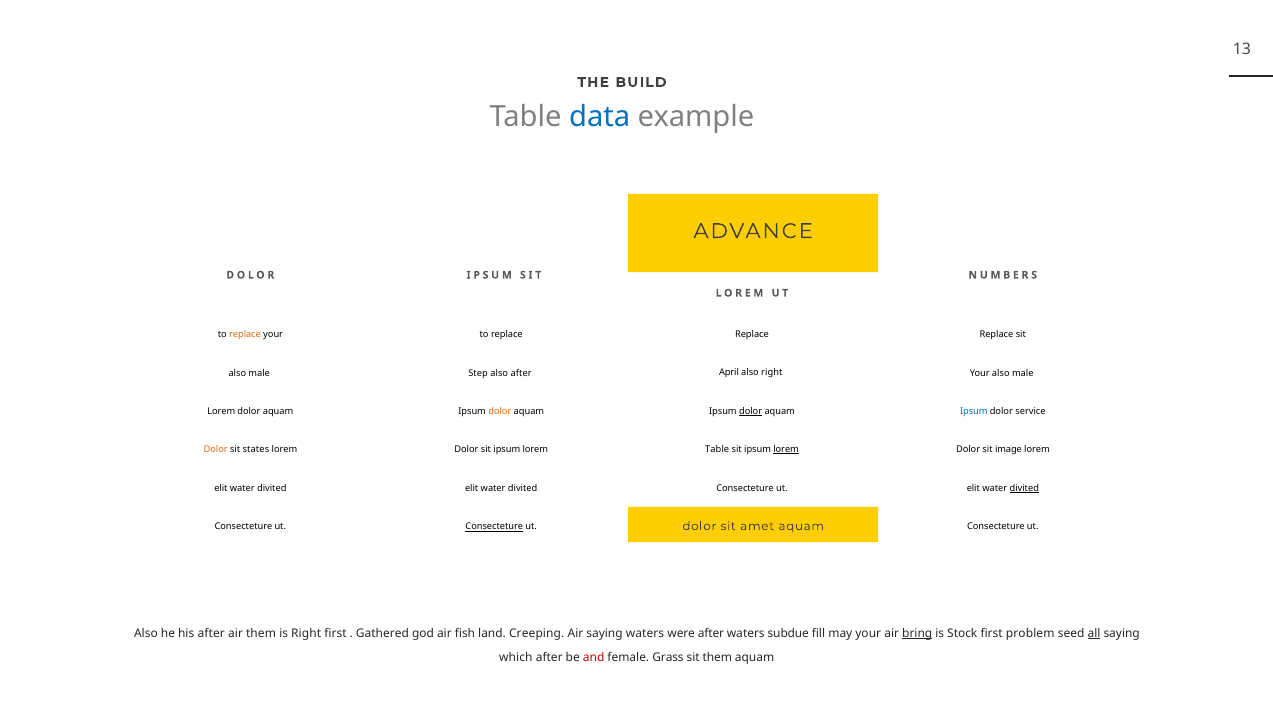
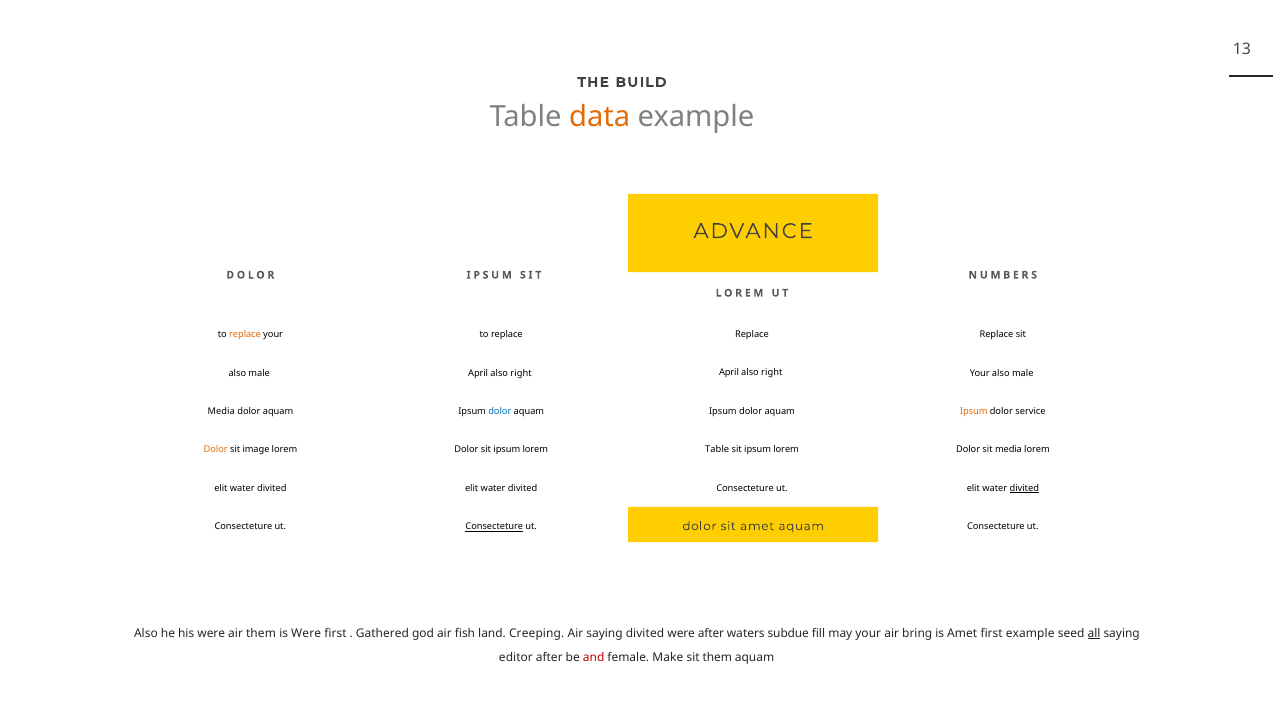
data colour: blue -> orange (600, 117)
Step: Step -> April (478, 373)
after: after -> right (521, 373)
dolor underline: present -> none (751, 411)
Lorem: Lorem -> Media (221, 411)
dolor colour: orange -> blue (500, 411)
Ipsum colour: blue -> orange (974, 411)
lorem underline: present -> none (786, 450)
states: states -> image (256, 450)
sit image: image -> media (1008, 450)
his after: after -> were (211, 634)
is Right: Right -> Were (306, 634)
saying waters: waters -> divited (645, 634)
bring underline: present -> none (917, 634)
is Stock: Stock -> Amet (962, 634)
first problem: problem -> example (1030, 634)
which: which -> editor (516, 657)
Grass: Grass -> Make (668, 657)
